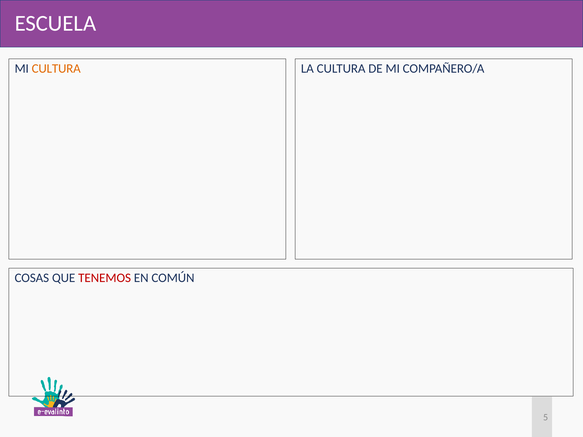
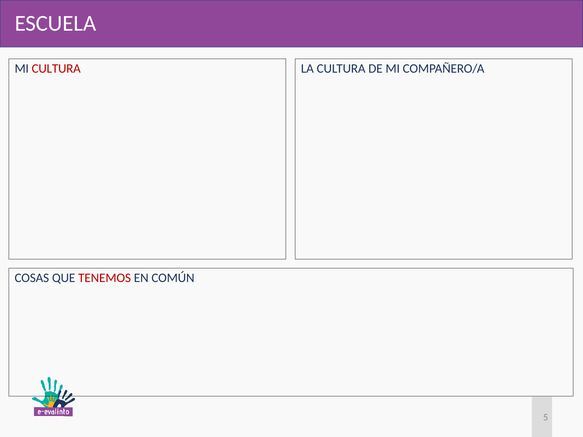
CULTURA colour: orange -> red (56, 69)
